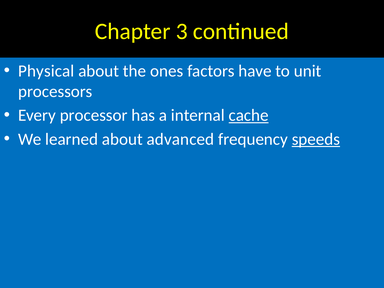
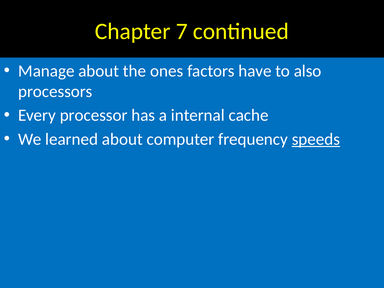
3: 3 -> 7 (182, 31)
Physical: Physical -> Manage (46, 71)
unit: unit -> also (308, 71)
cache underline: present -> none (249, 115)
advanced: advanced -> computer (180, 139)
